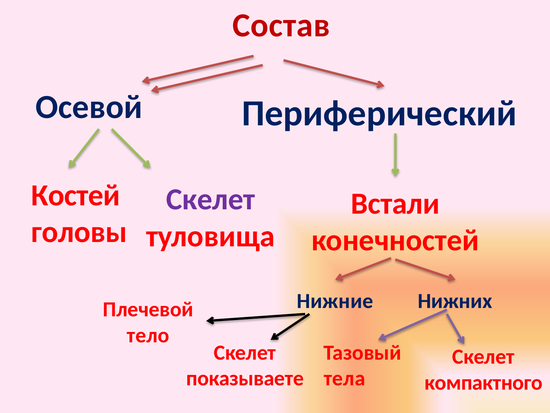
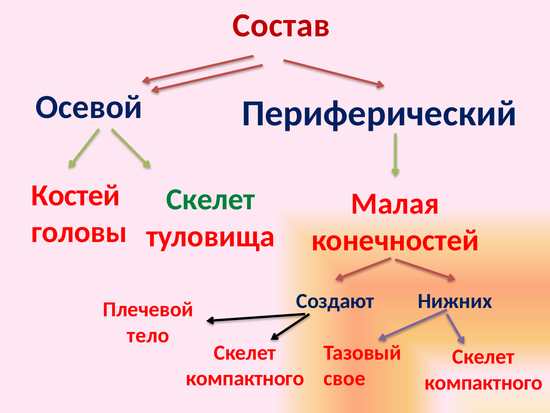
Скелет colour: purple -> green (211, 199)
Встали: Встали -> Малая (395, 204)
Нижние: Нижние -> Создают (335, 301)
показываете: показываете -> компактного (245, 378)
тела: тела -> свое (344, 378)
